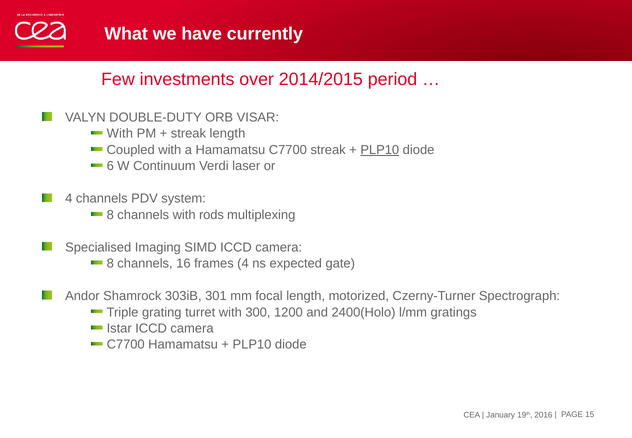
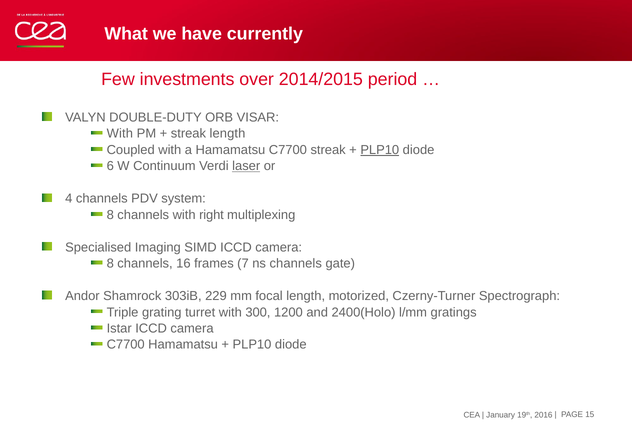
laser underline: none -> present (246, 166)
rods: rods -> right (211, 215)
frames 4: 4 -> 7 (243, 263)
ns expected: expected -> channels (296, 263)
301: 301 -> 229 (216, 296)
